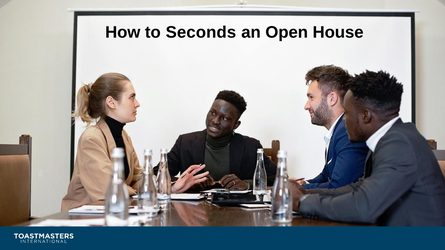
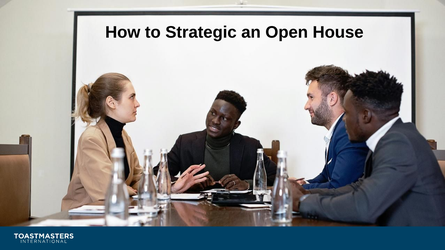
Seconds: Seconds -> Strategic (201, 32)
